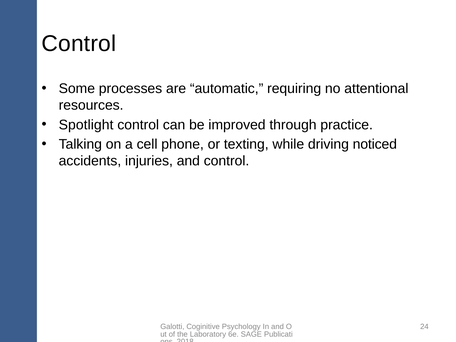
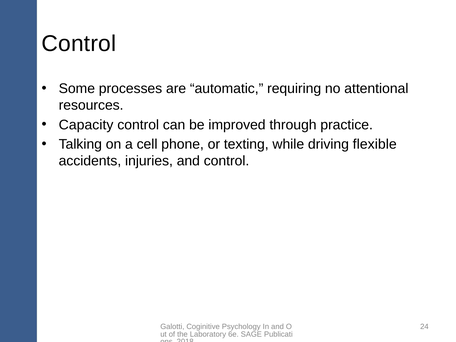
Spotlight: Spotlight -> Capacity (86, 125)
noticed: noticed -> flexible (375, 144)
